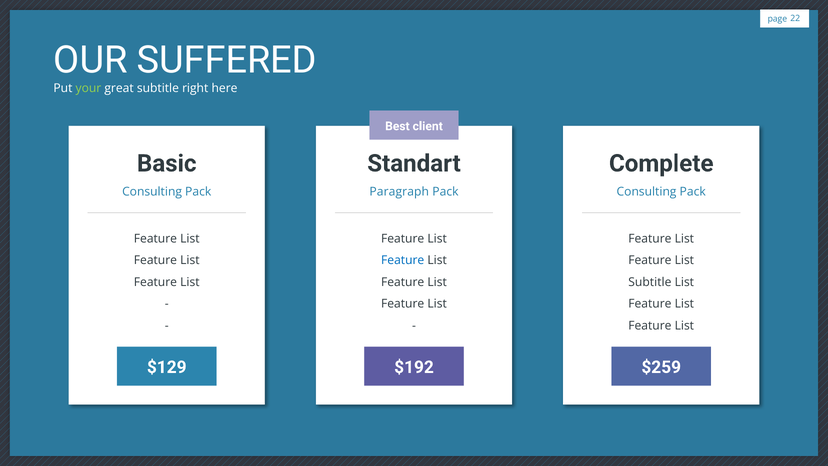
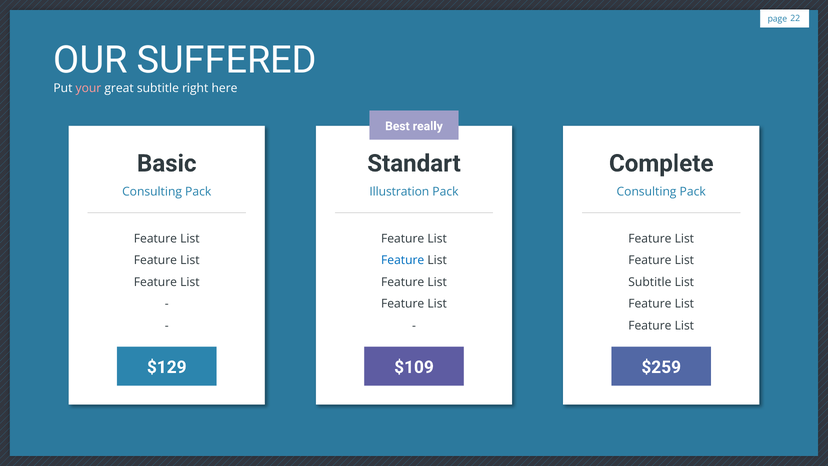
your colour: light green -> pink (88, 88)
client: client -> really (428, 126)
Paragraph: Paragraph -> Illustration (399, 192)
$192: $192 -> $109 (414, 367)
